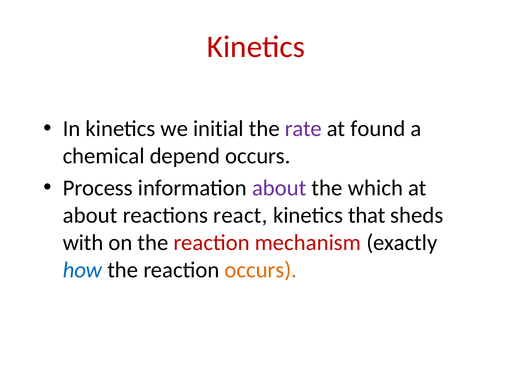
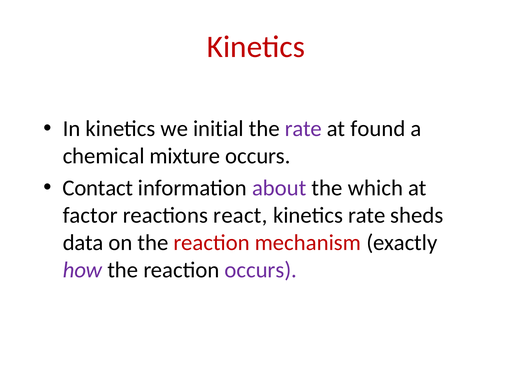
depend: depend -> mixture (185, 156)
Process: Process -> Contact (98, 188)
about: about -> factor (90, 215)
kinetics that: that -> rate (367, 215)
with: with -> data (83, 243)
how colour: blue -> purple (82, 270)
occurs colour: orange -> purple (261, 270)
